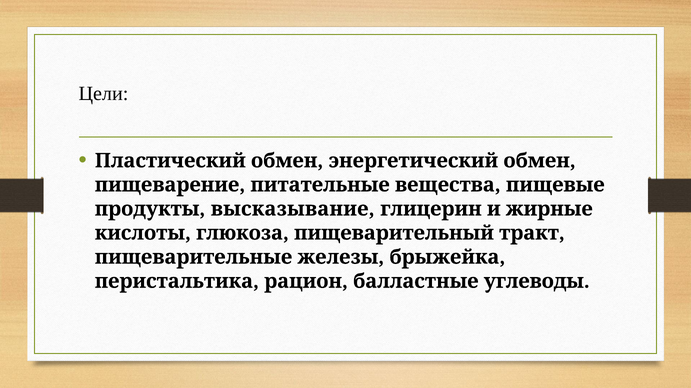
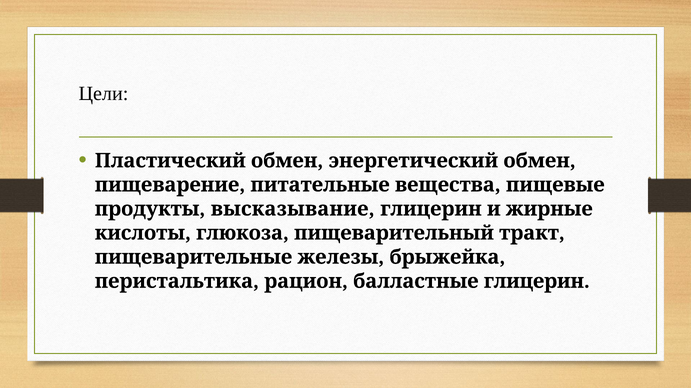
балластные углеводы: углеводы -> глицерин (537, 282)
